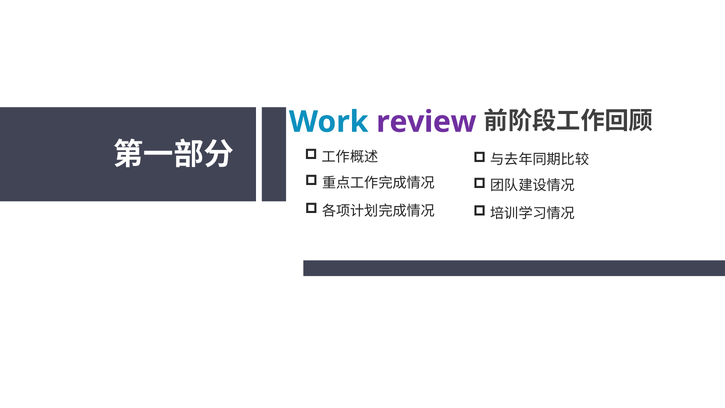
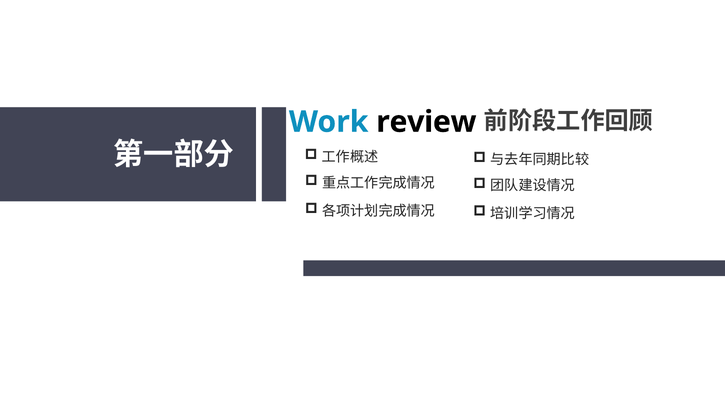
review colour: purple -> black (426, 122)
